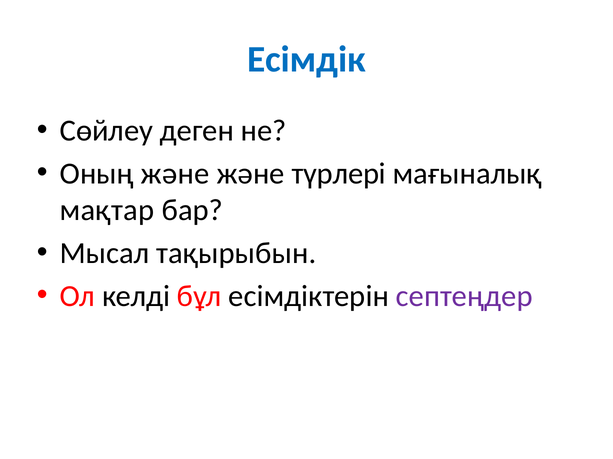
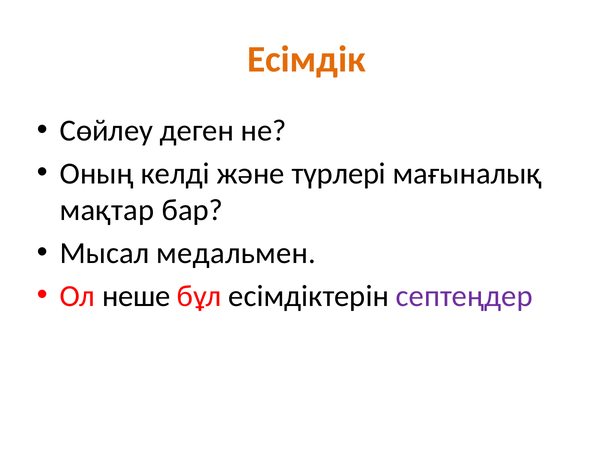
Есімдік colour: blue -> orange (306, 59)
Оның және: және -> келді (175, 174)
тақырыбын: тақырыбын -> медальмен (236, 253)
келді: келді -> неше (136, 296)
